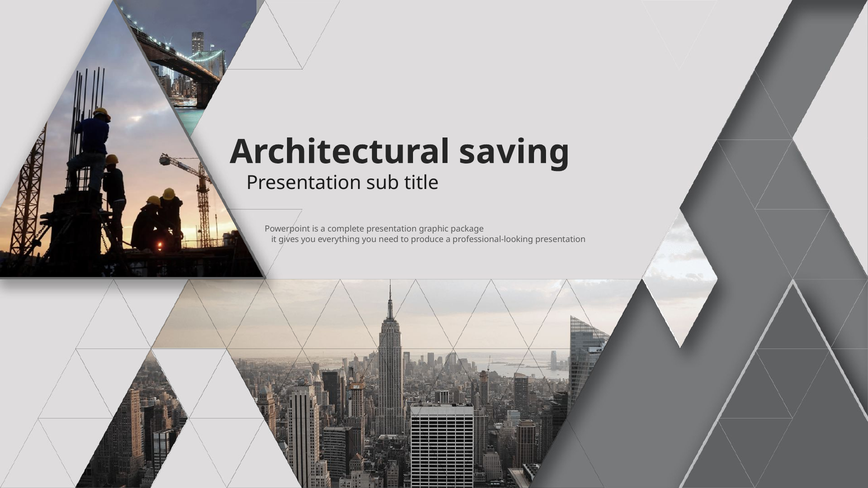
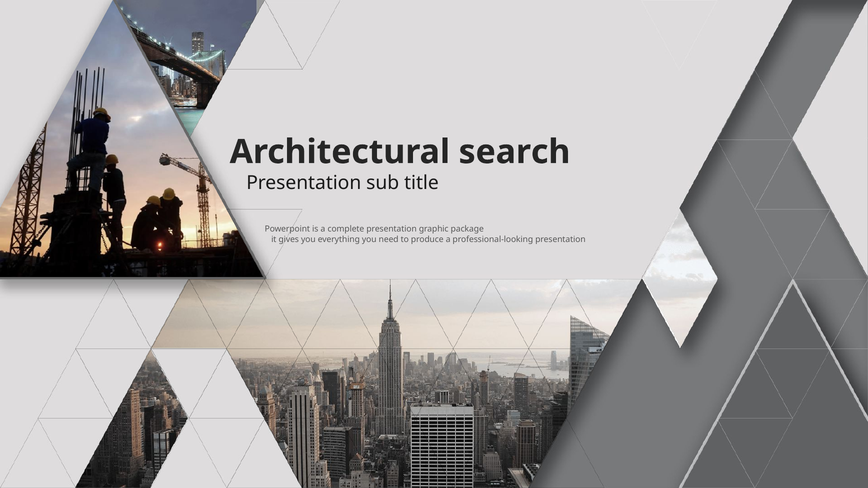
saving: saving -> search (514, 152)
